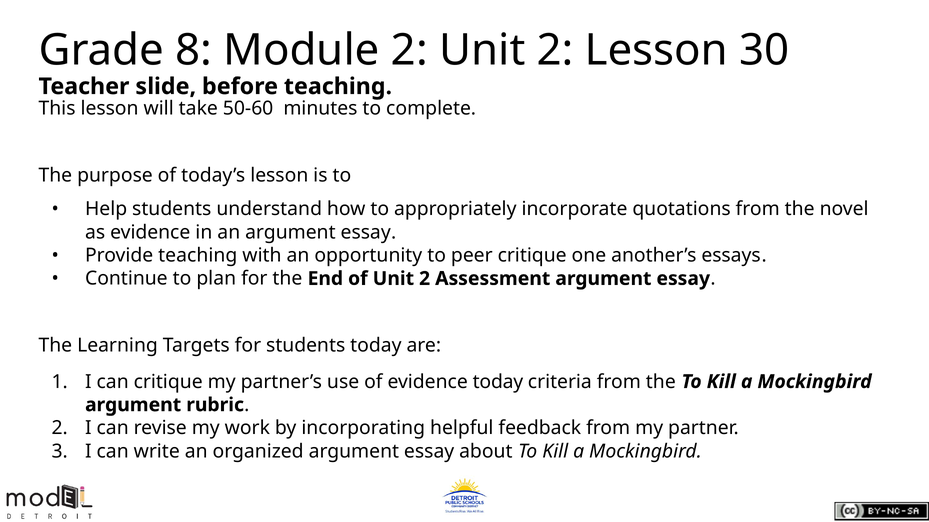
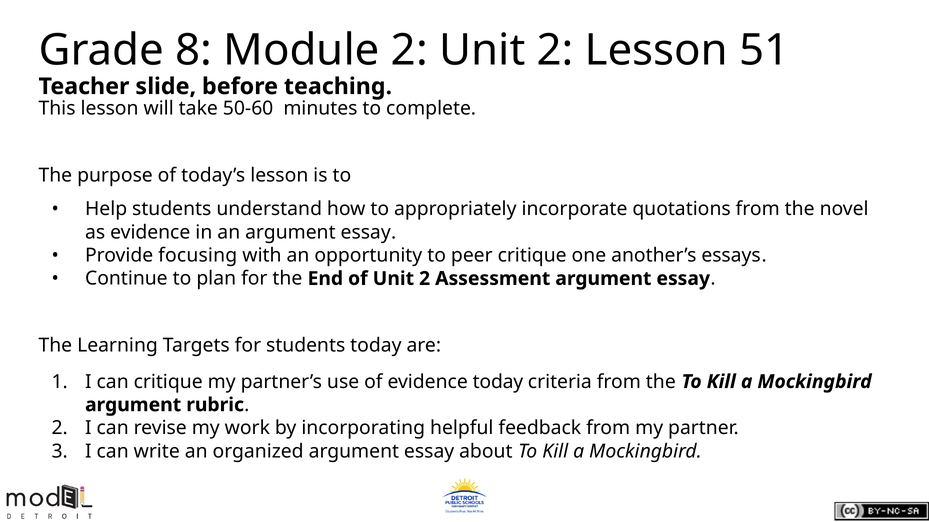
30: 30 -> 51 (764, 50)
Provide teaching: teaching -> focusing (198, 256)
